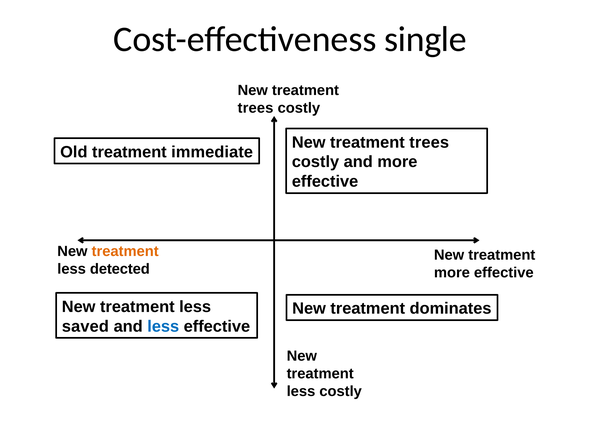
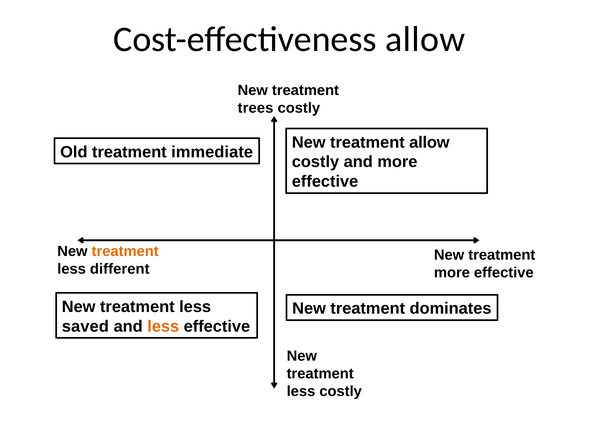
Cost-effectiveness single: single -> allow (425, 39)
trees: trees -> allow (429, 143)
detected: detected -> different (120, 269)
less colour: blue -> orange (163, 327)
